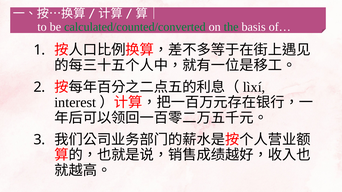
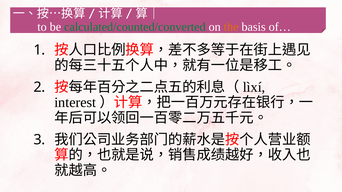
the colour: green -> orange (231, 27)
